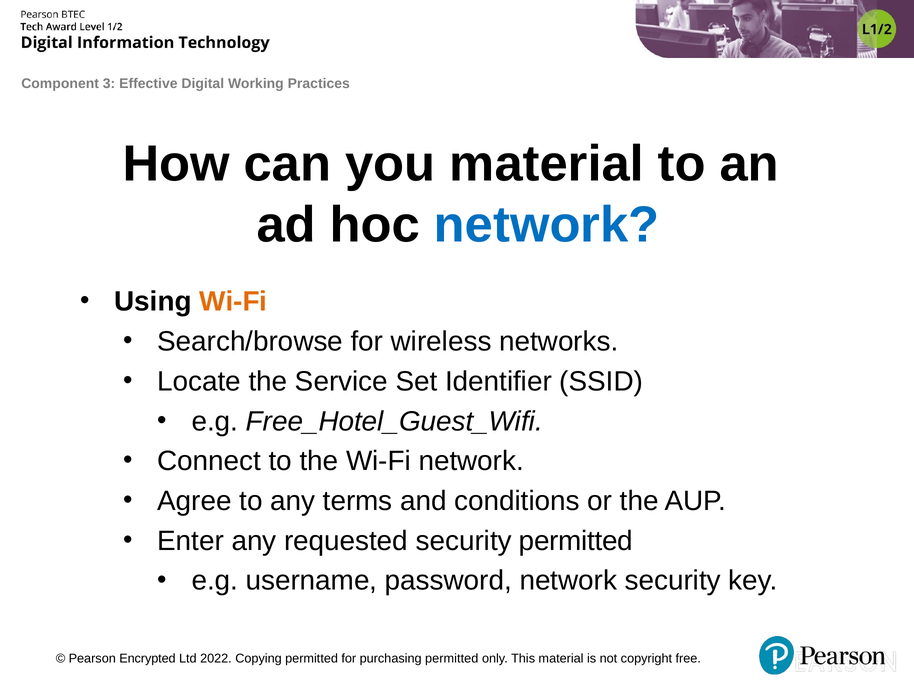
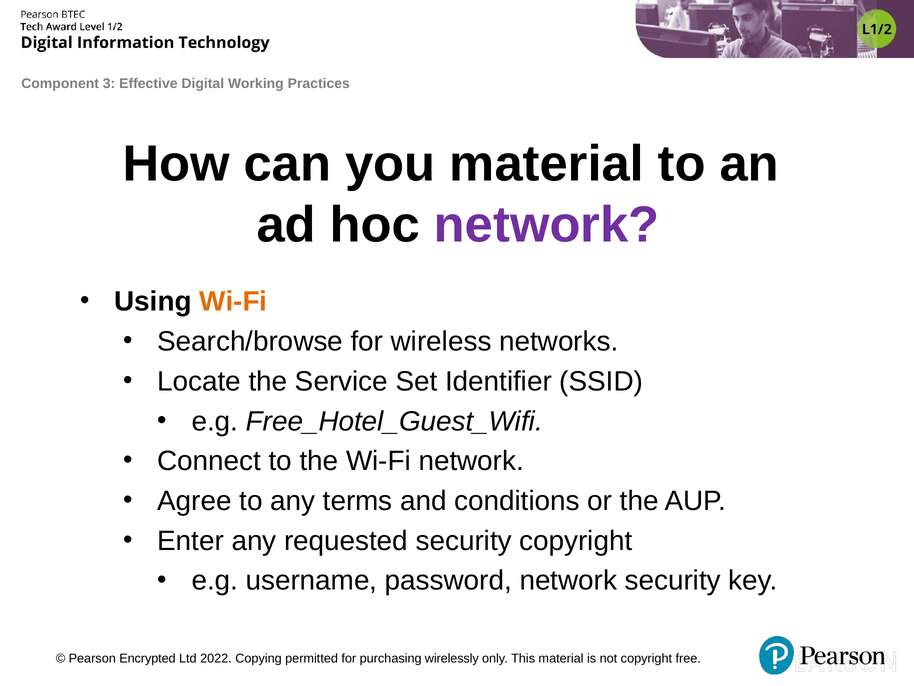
network colour: blue -> purple (547, 225)
security permitted: permitted -> copyright (576, 541)
purchasing permitted: permitted -> wirelessly (452, 658)
